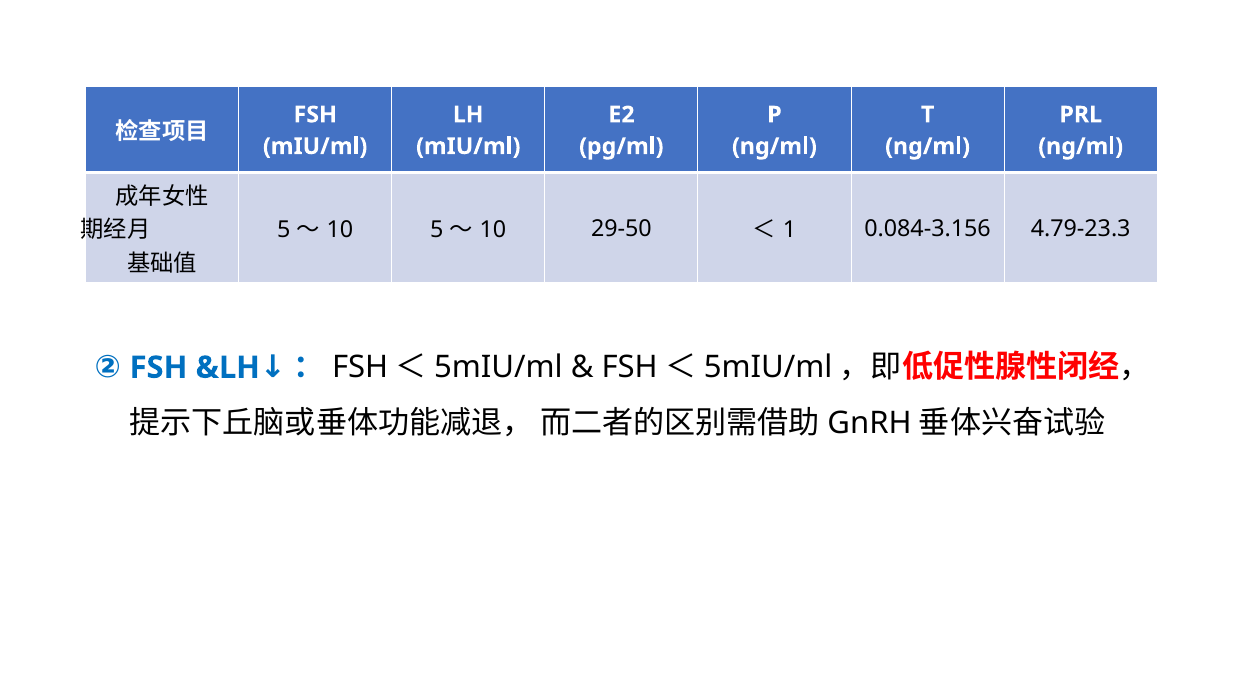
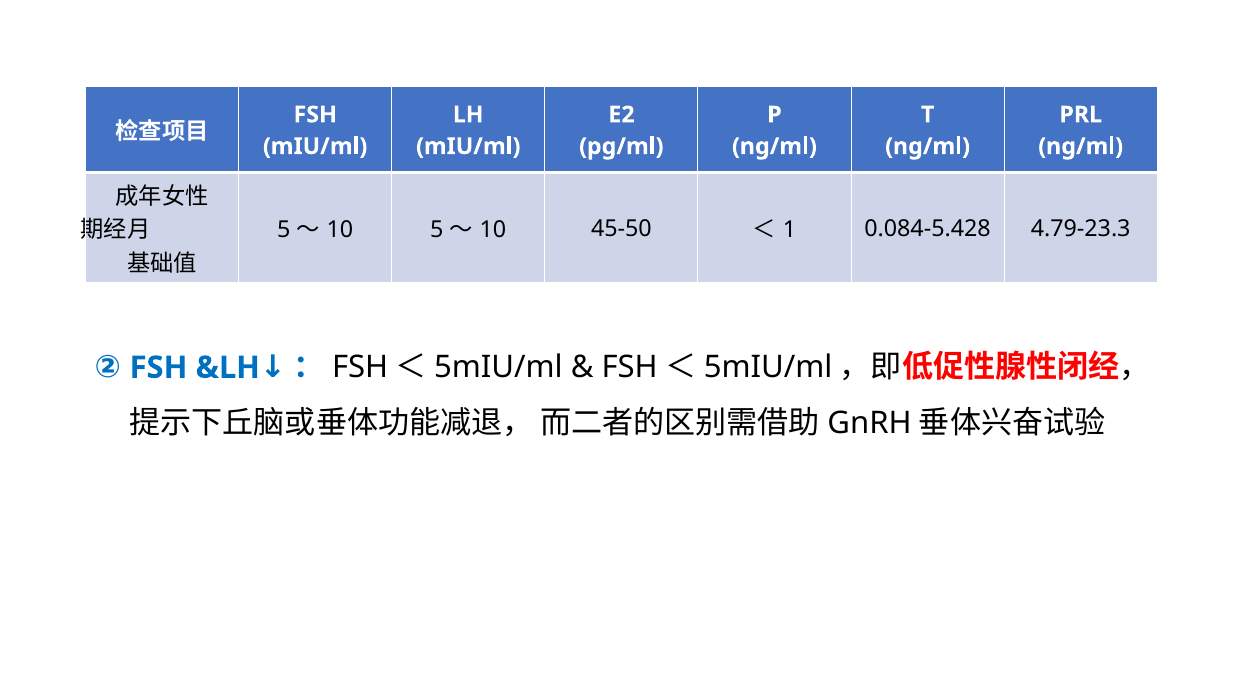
29-50: 29-50 -> 45-50 (621, 229)
0.084-3.156: 0.084-3.156 -> 0.084-5.428 (928, 229)
